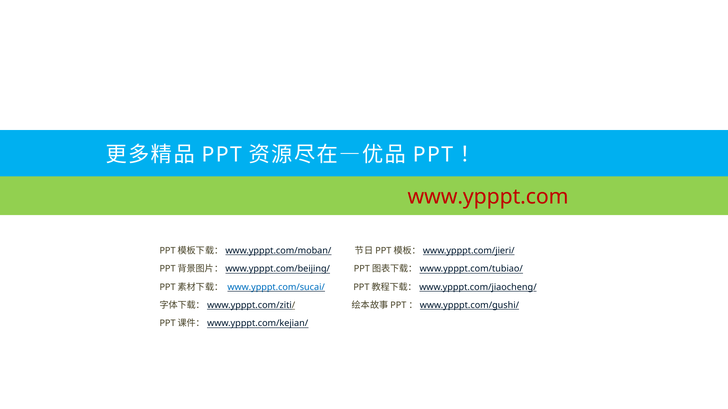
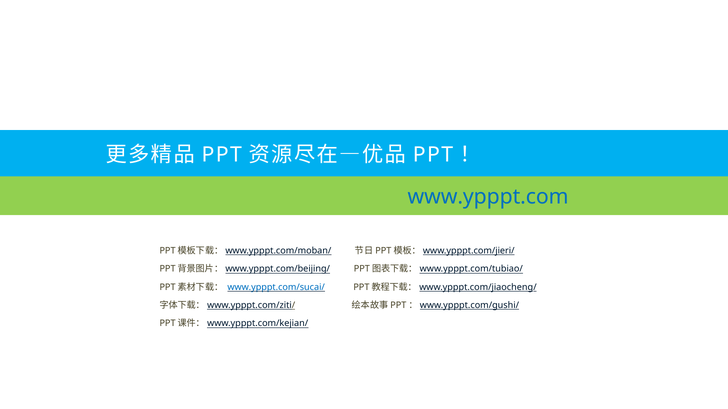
www.ypppt.com colour: red -> blue (488, 197)
